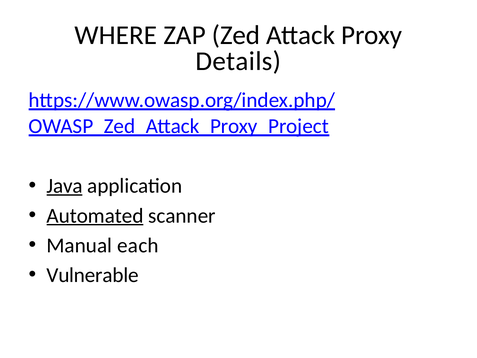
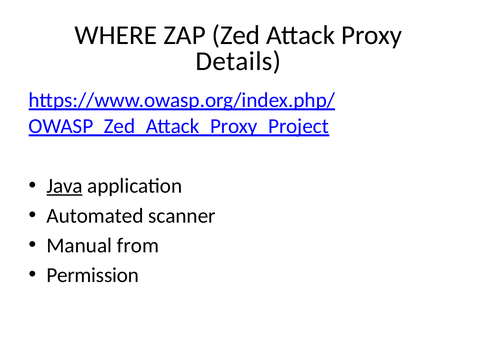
Automated underline: present -> none (95, 216)
each: each -> from (138, 245)
Vulnerable: Vulnerable -> Permission (93, 275)
